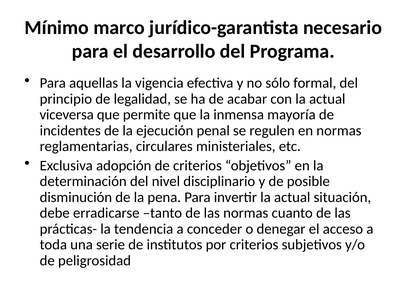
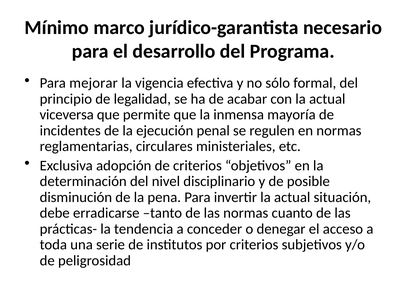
aquellas: aquellas -> mejorar (94, 83)
